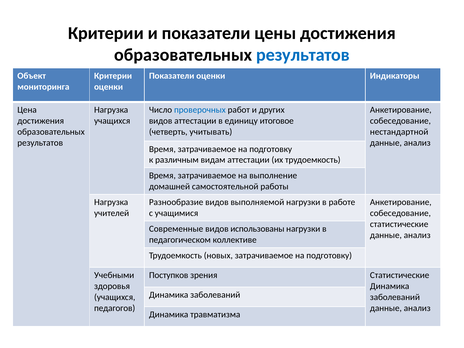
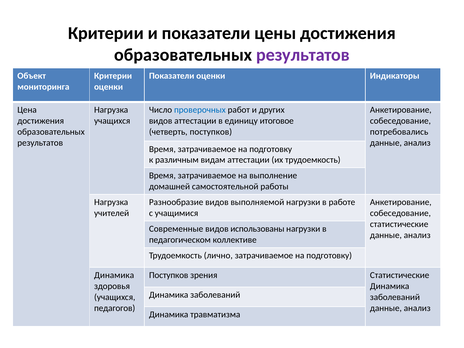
результатов colour: blue -> purple (303, 55)
четверть учитывать: учитывать -> поступков (211, 132)
нестандартной: нестандартной -> потребовались (399, 132)
новых: новых -> лично (218, 255)
Учебными: Учебными -> Динамика (114, 275)
